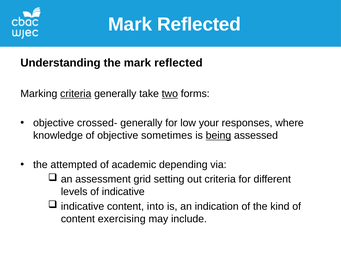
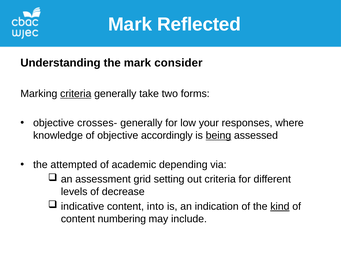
the mark reflected: reflected -> consider (178, 63)
two underline: present -> none (170, 94)
crossed-: crossed- -> crosses- (97, 123)
sometimes: sometimes -> accordingly (167, 135)
of indicative: indicative -> decrease (123, 192)
kind underline: none -> present (280, 206)
exercising: exercising -> numbering (122, 219)
